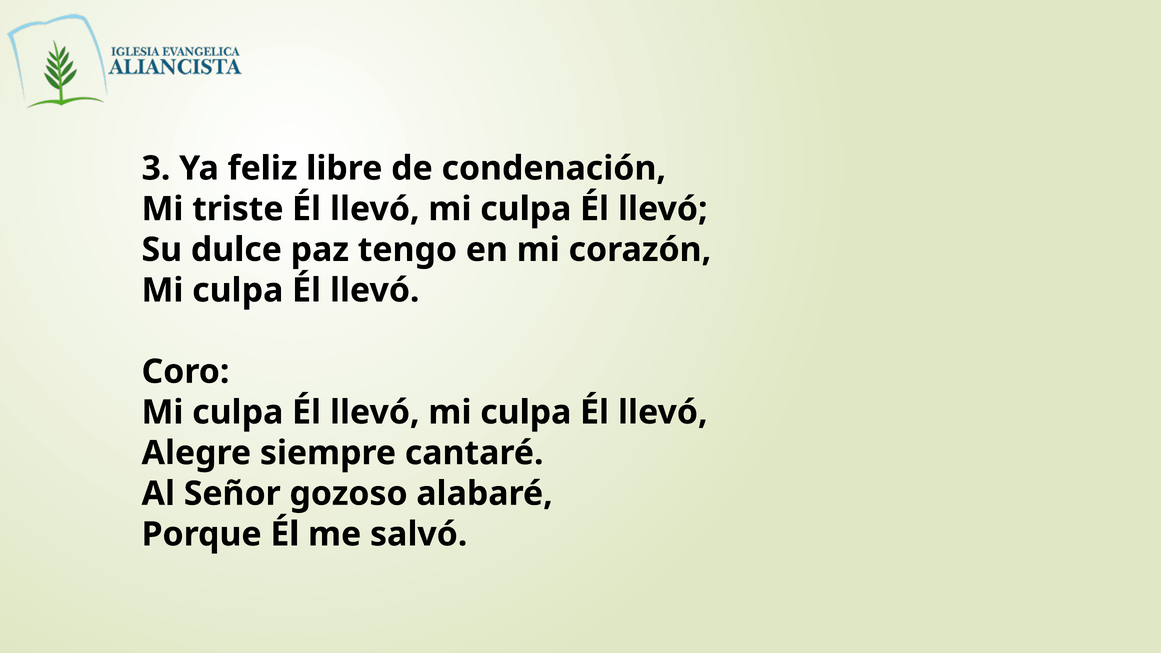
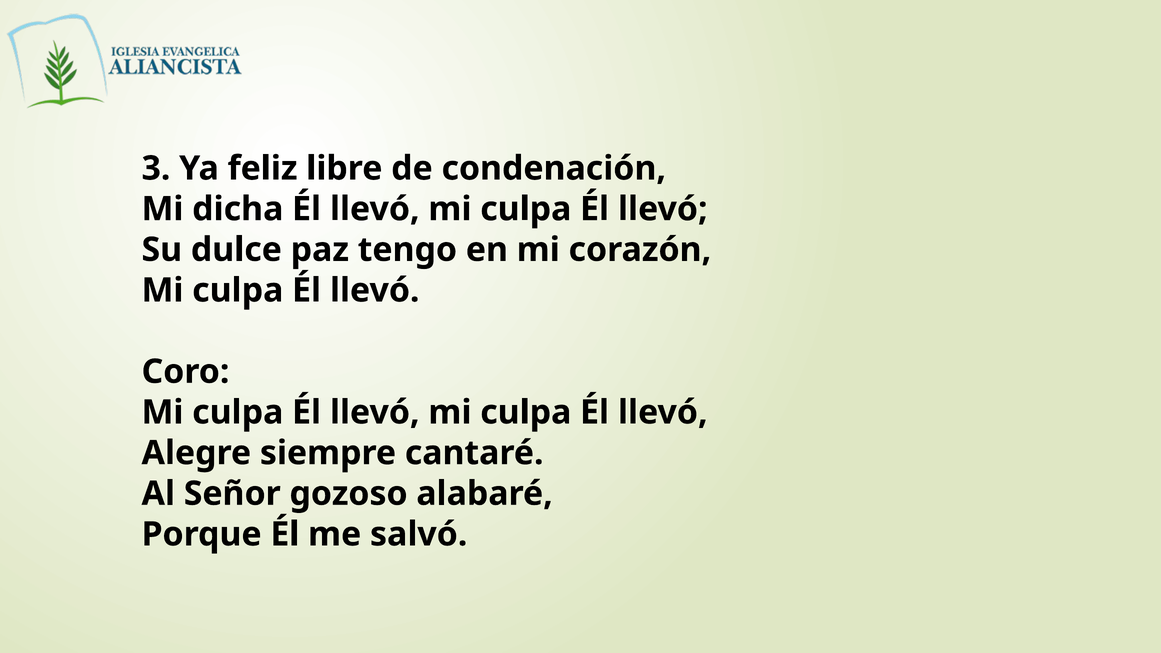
triste: triste -> dicha (238, 209)
